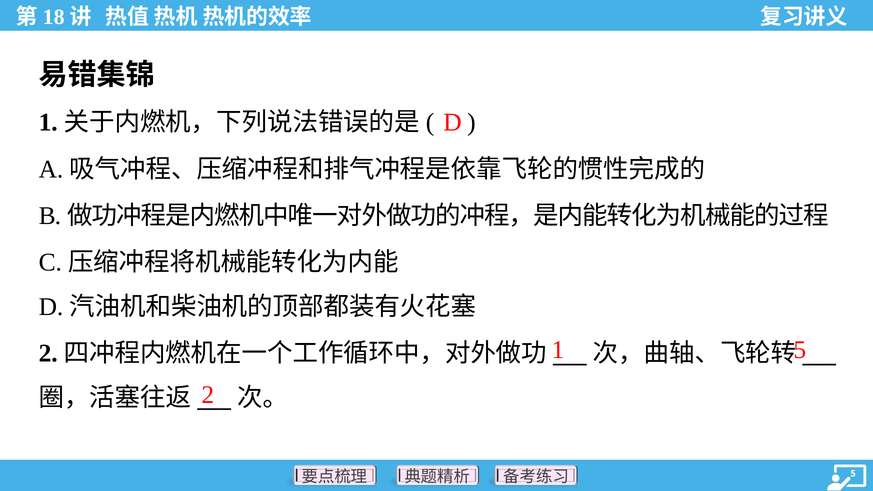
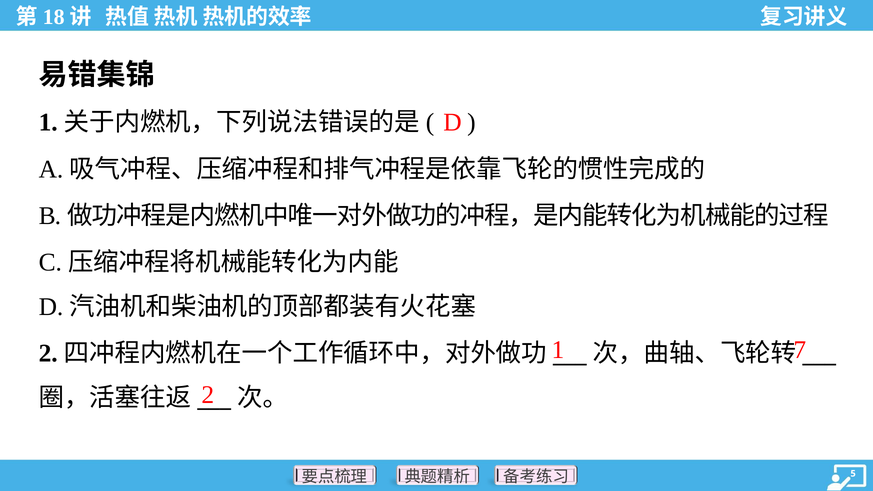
5: 5 -> 7 (800, 350)
